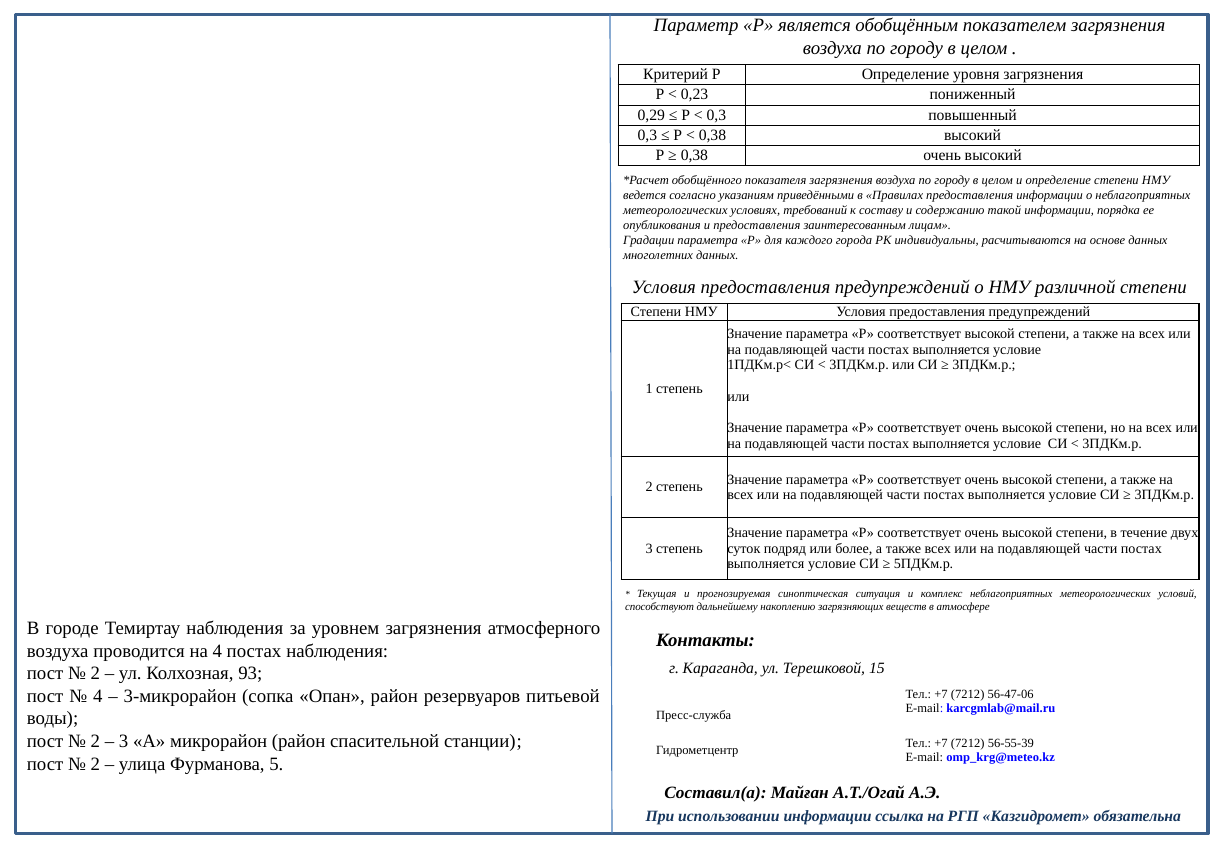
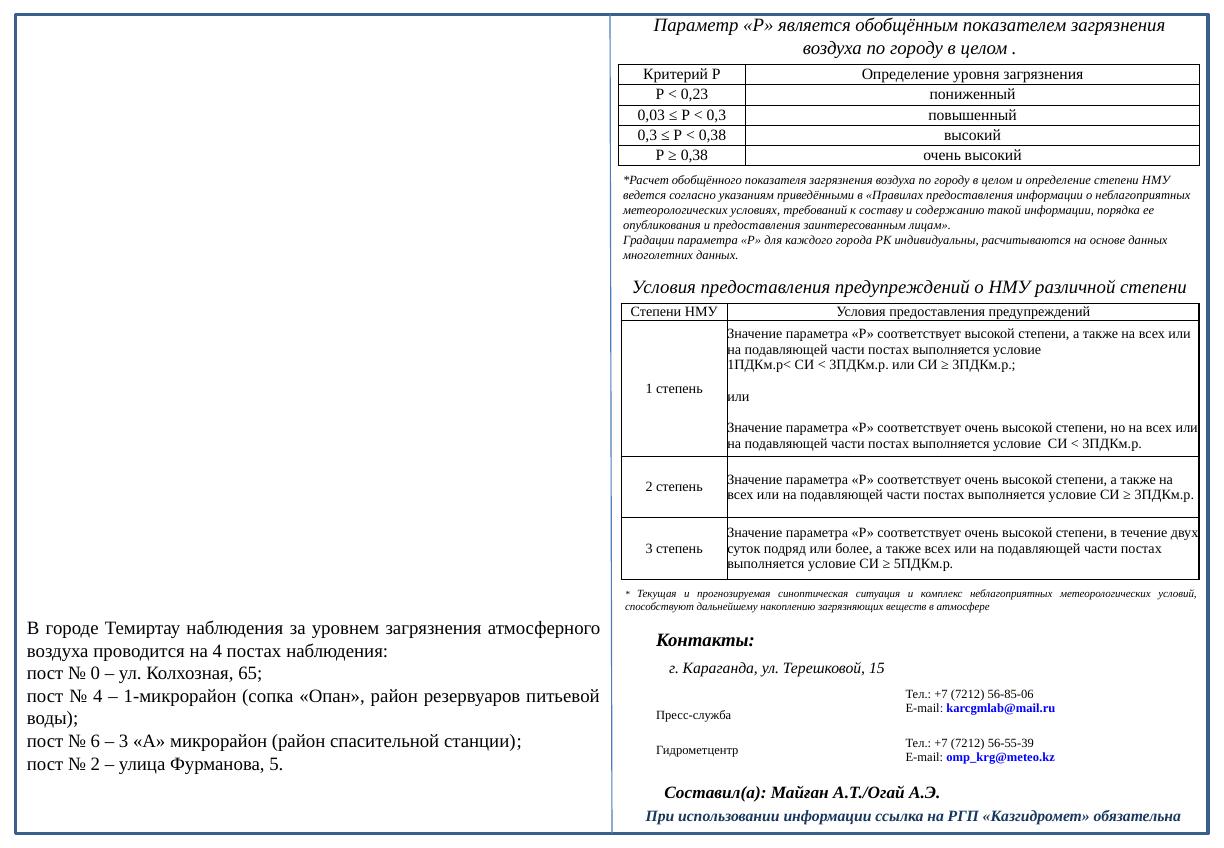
0,29: 0,29 -> 0,03 (651, 115)
2: 2 -> 0 (95, 673)
93: 93 -> 65 (250, 673)
3-микрорайон: 3-микрорайон -> 1-микрорайон (180, 696)
56-47-06: 56-47-06 -> 56-85-06 (1011, 693)
2: 2 -> 6 (95, 741)
